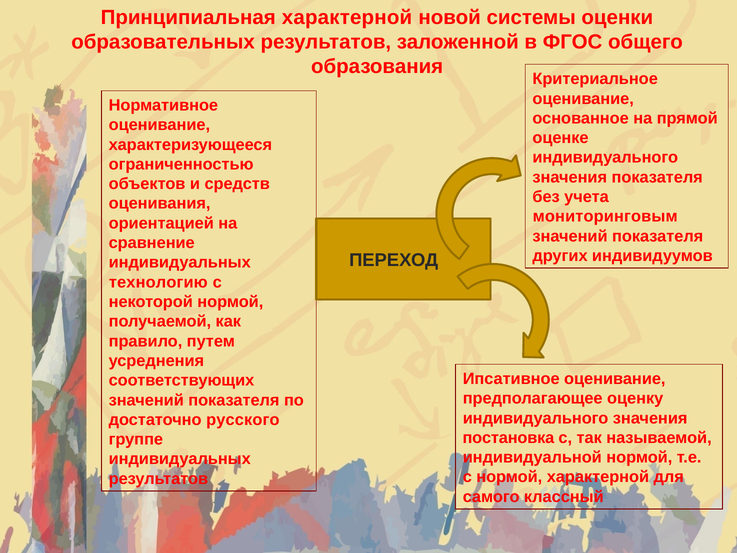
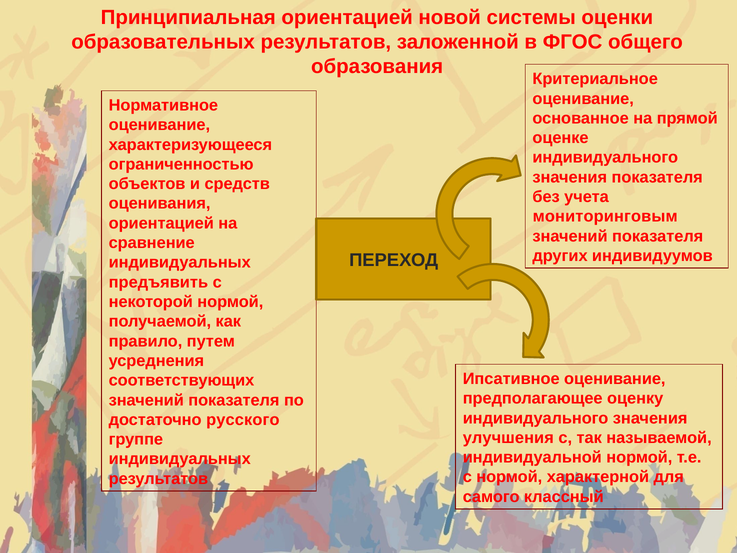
Принципиальная характерной: характерной -> ориентацией (347, 17)
технологию: технологию -> предъявить (158, 282)
постановка: постановка -> улучшения (508, 438)
